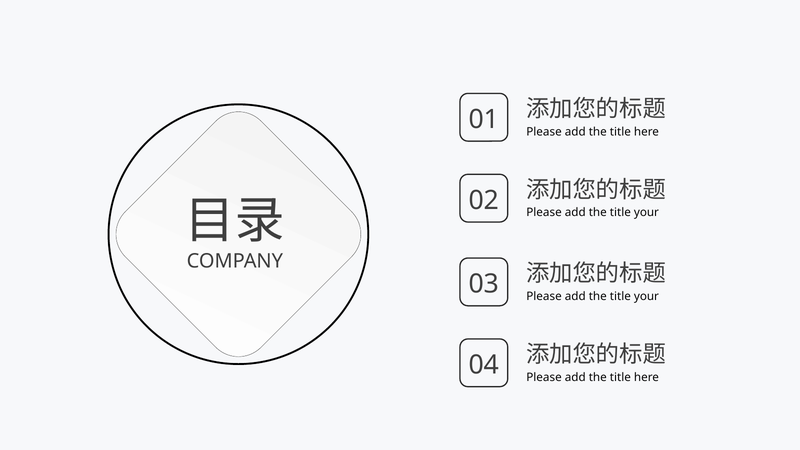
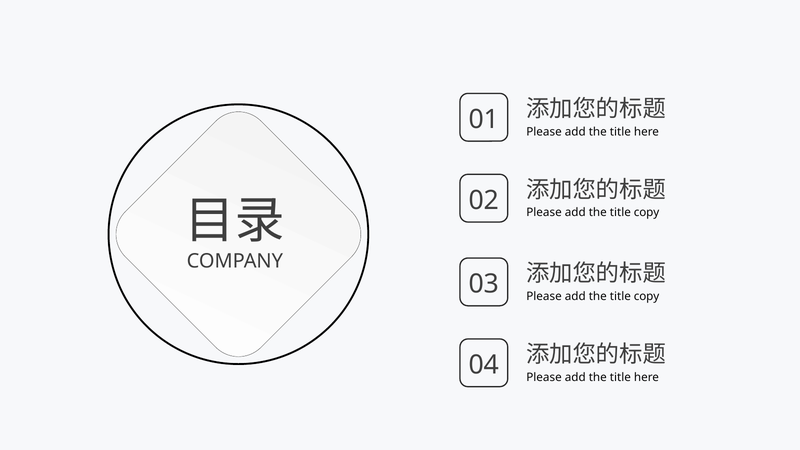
your: your -> copy (646, 213)
your: your -> copy (646, 296)
